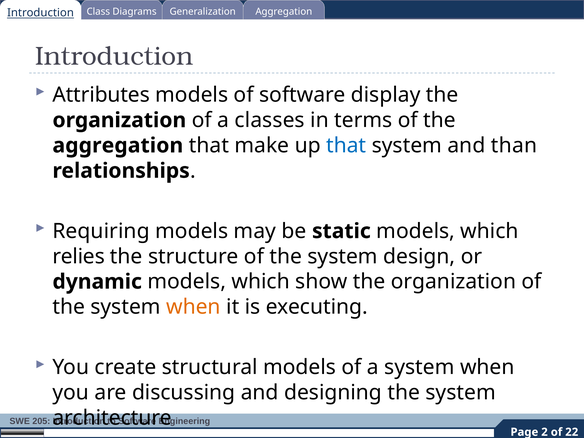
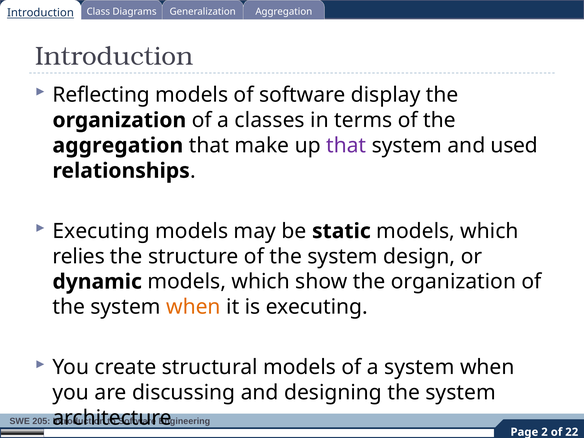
Attributes: Attributes -> Reflecting (101, 95)
that colour: blue -> purple (346, 146)
than: than -> used (514, 146)
Requiring: Requiring -> Executing (101, 231)
